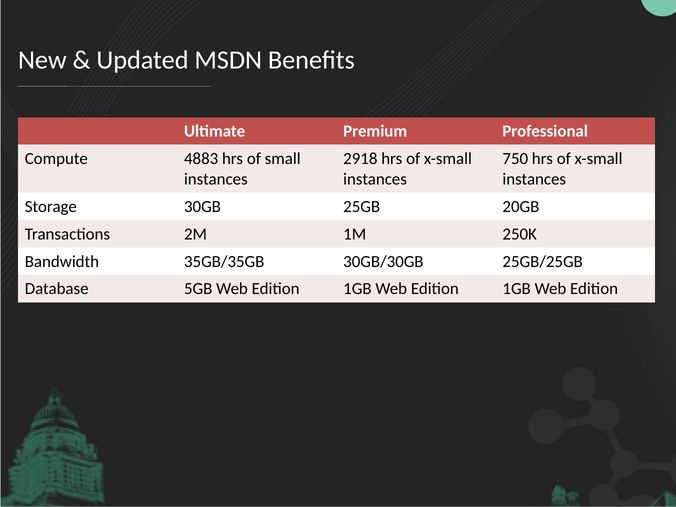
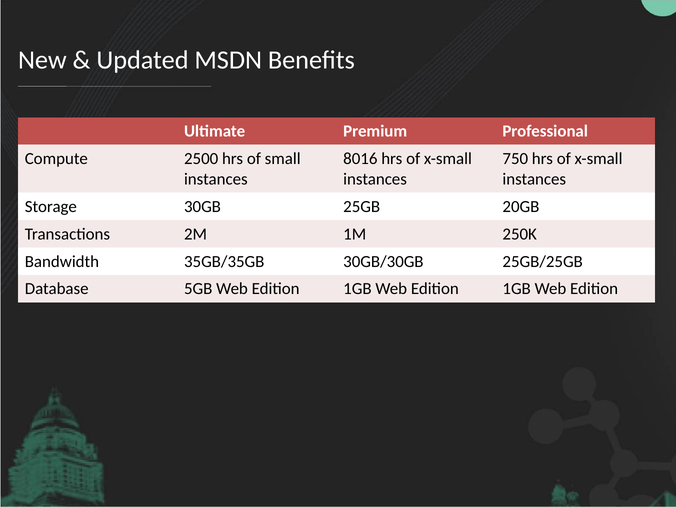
4883: 4883 -> 2500 (201, 159)
2918: 2918 -> 8016 (360, 159)
